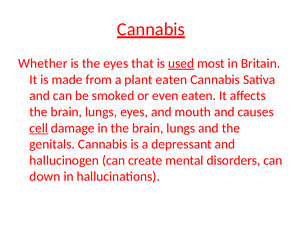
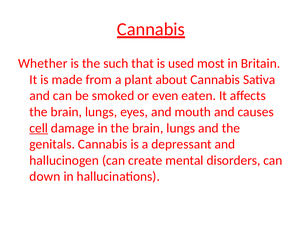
the eyes: eyes -> such (116, 63)
used underline: present -> none (181, 63)
plant eaten: eaten -> about (171, 79)
